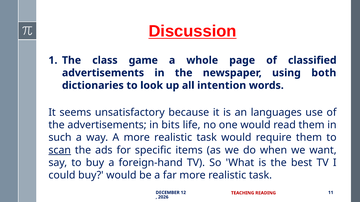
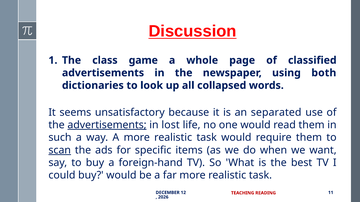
intention: intention -> collapsed (222, 86)
languages: languages -> separated (276, 113)
advertisements underline: none -> present (107, 125)
bits: bits -> lost (171, 125)
